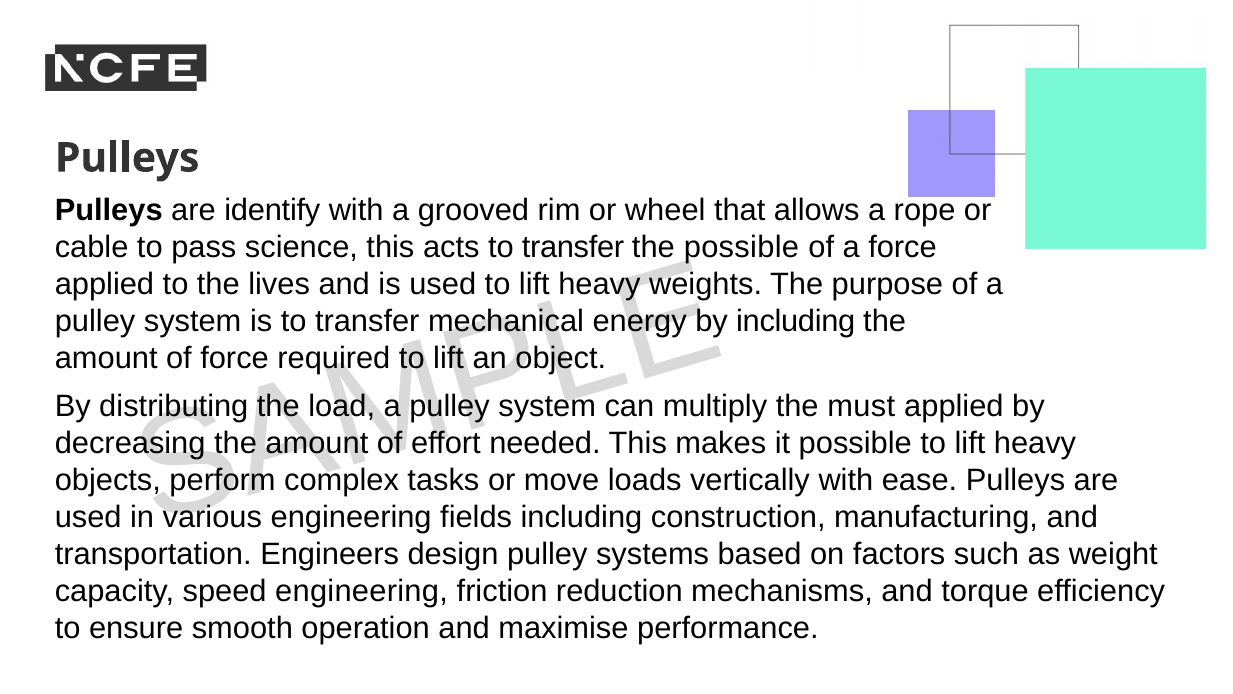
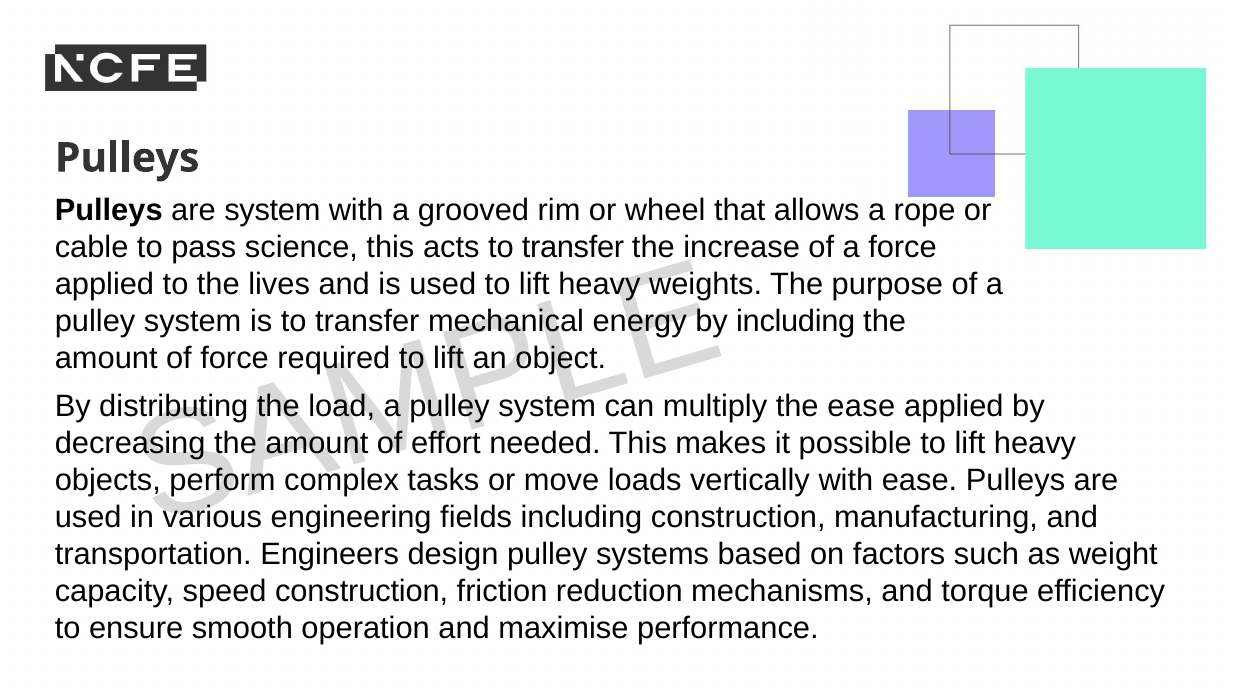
are identify: identify -> system (272, 210)
possible: possible -> increase (742, 247)
the must: must -> ease (861, 406)
speed engineering: engineering -> construction (362, 591)
